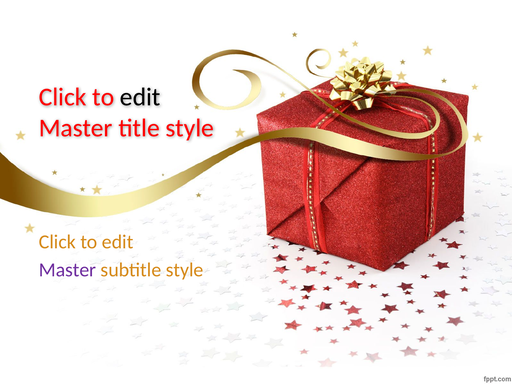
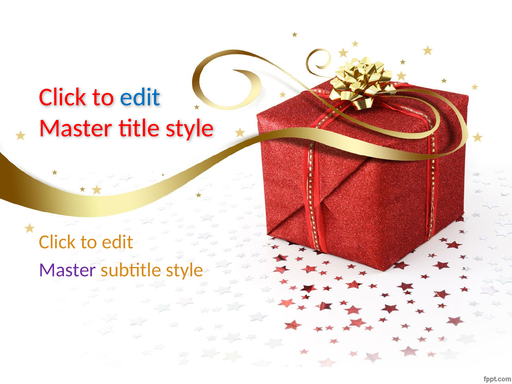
edit colour: black -> blue (140, 97)
